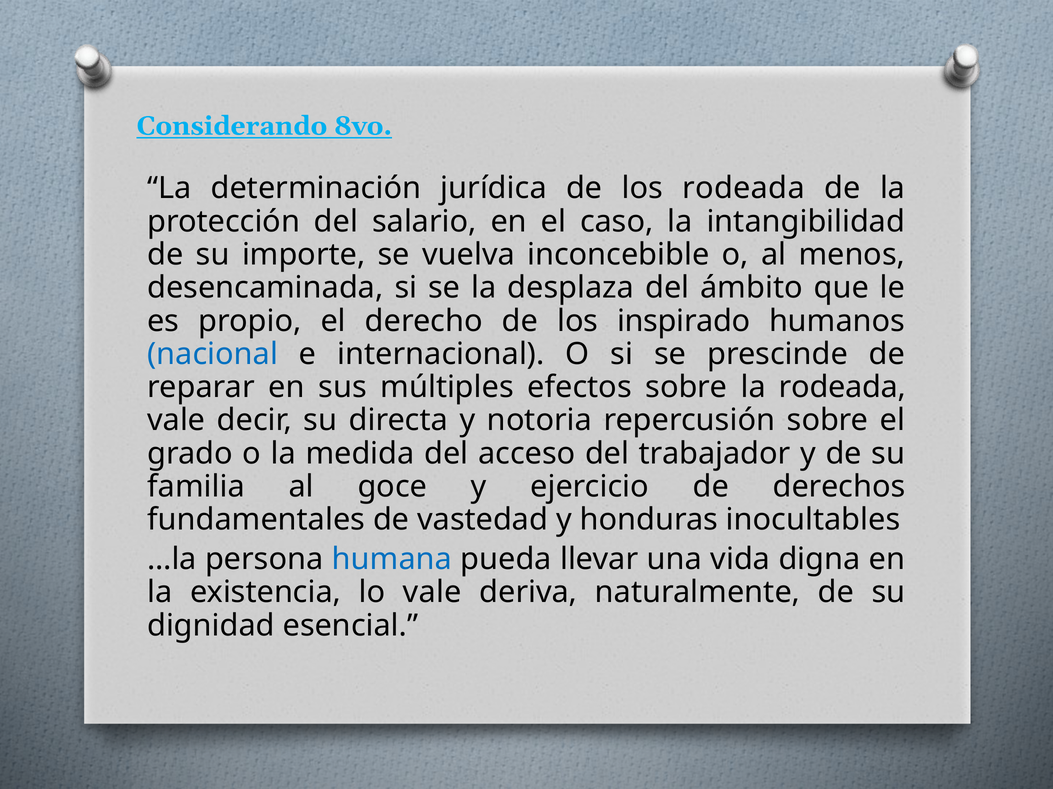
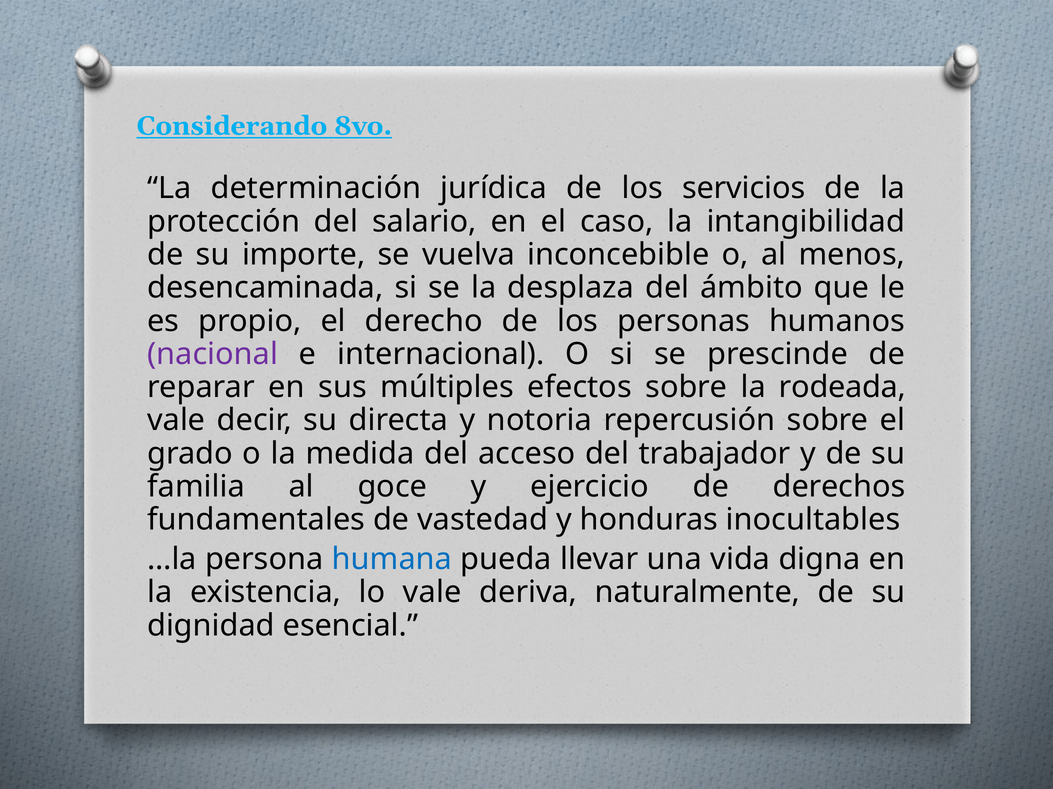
los rodeada: rodeada -> servicios (744, 189)
inspirado: inspirado -> personas (684, 321)
nacional colour: blue -> purple (213, 354)
